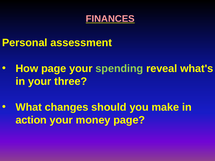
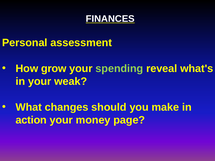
FINANCES colour: pink -> white (110, 19)
How page: page -> grow (54, 69)
three: three -> weak (71, 82)
